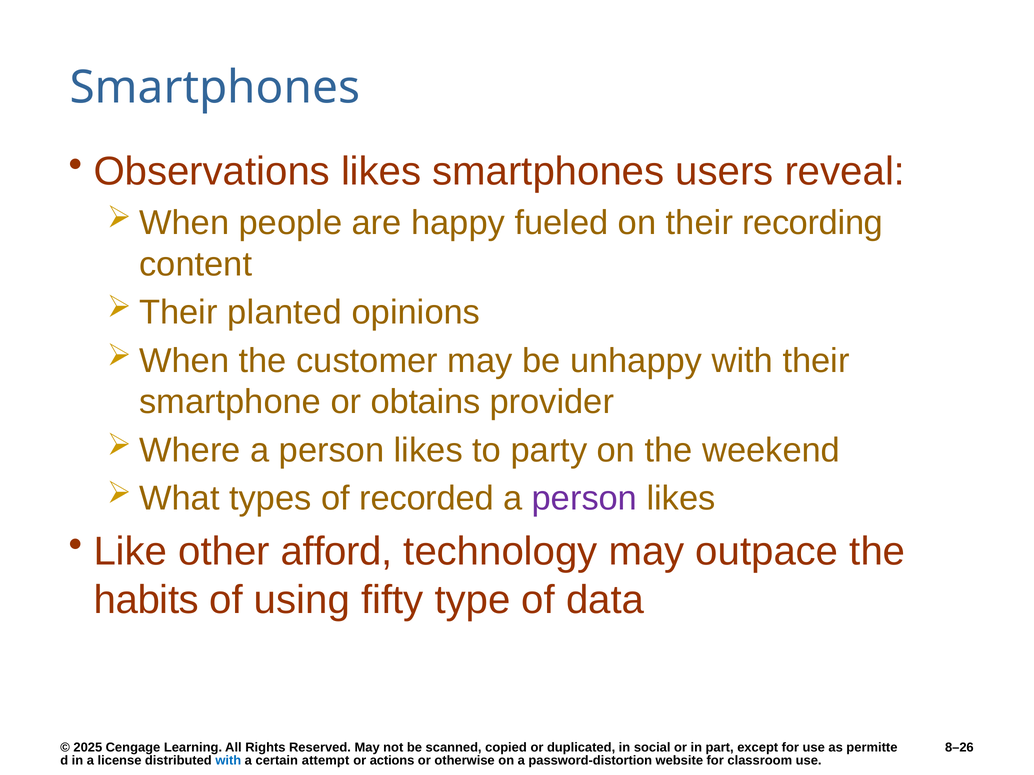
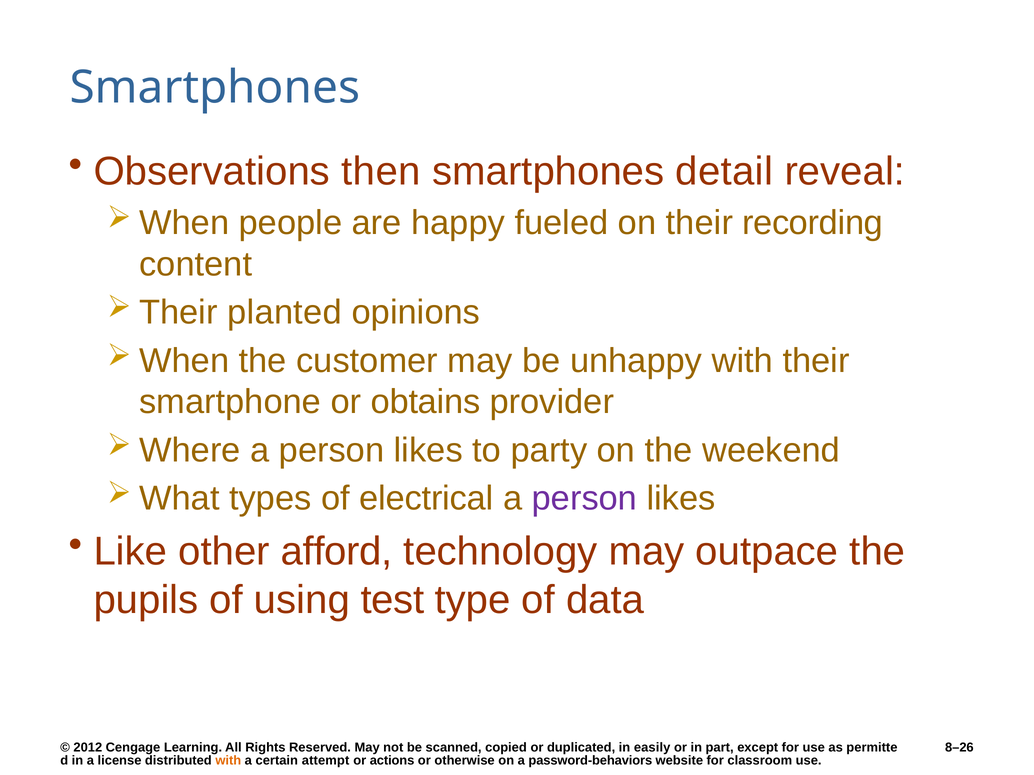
Observations likes: likes -> then (381, 172)
users: users -> detail (724, 172)
recorded: recorded -> electrical (427, 499)
habits: habits -> pupils (146, 600)
fifty: fifty -> test (393, 600)
2025: 2025 -> 2012 (88, 748)
social: social -> easily (652, 748)
with colour: blue -> orange (228, 761)
password-distortion: password-distortion -> password-behaviors (590, 761)
